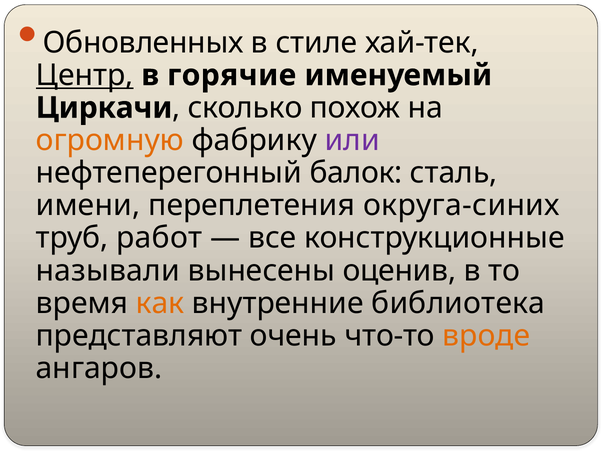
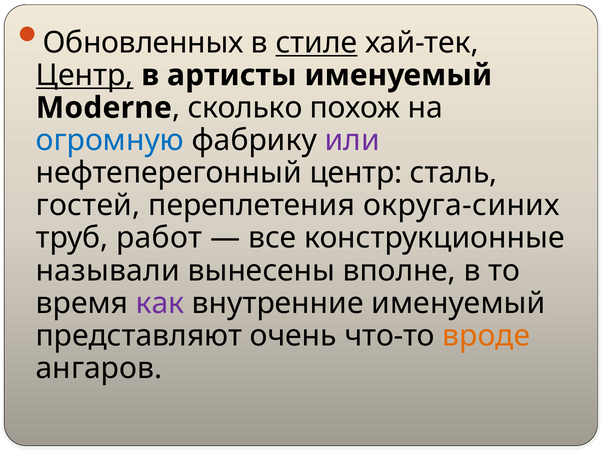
стиле underline: none -> present (316, 43)
горячие: горячие -> артисты (232, 75)
Циркачи: Циркачи -> Moderne (104, 108)
огромную colour: orange -> blue (110, 140)
нефтеперегонный балок: балок -> центр (356, 173)
имени: имени -> гостей (88, 205)
оценив: оценив -> вполне (399, 270)
как colour: orange -> purple (160, 303)
внутренние библиотека: библиотека -> именуемый (458, 303)
